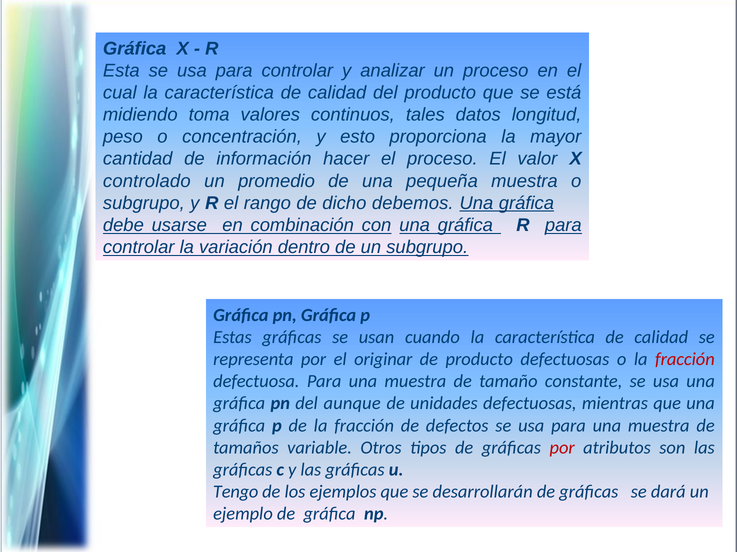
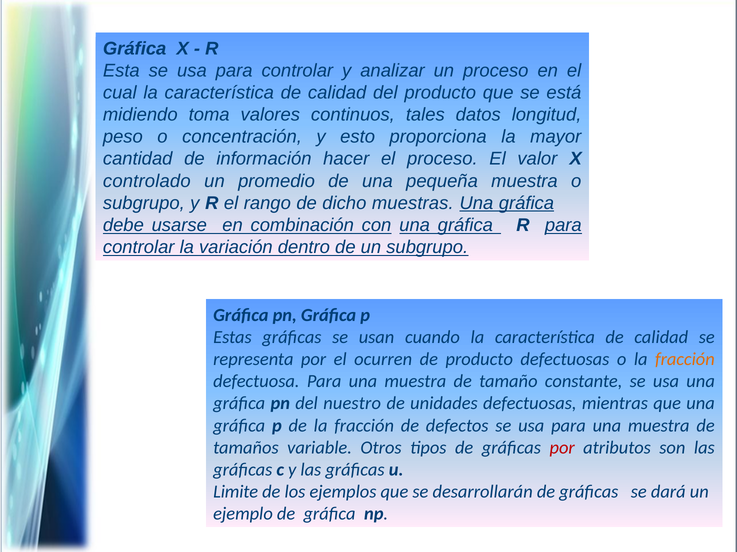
debemos: debemos -> muestras (413, 203)
originar: originar -> ocurren (383, 360)
fracción colour: red -> orange (685, 360)
aunque: aunque -> nuestro (352, 404)
Tengo: Tengo -> Limite (236, 492)
